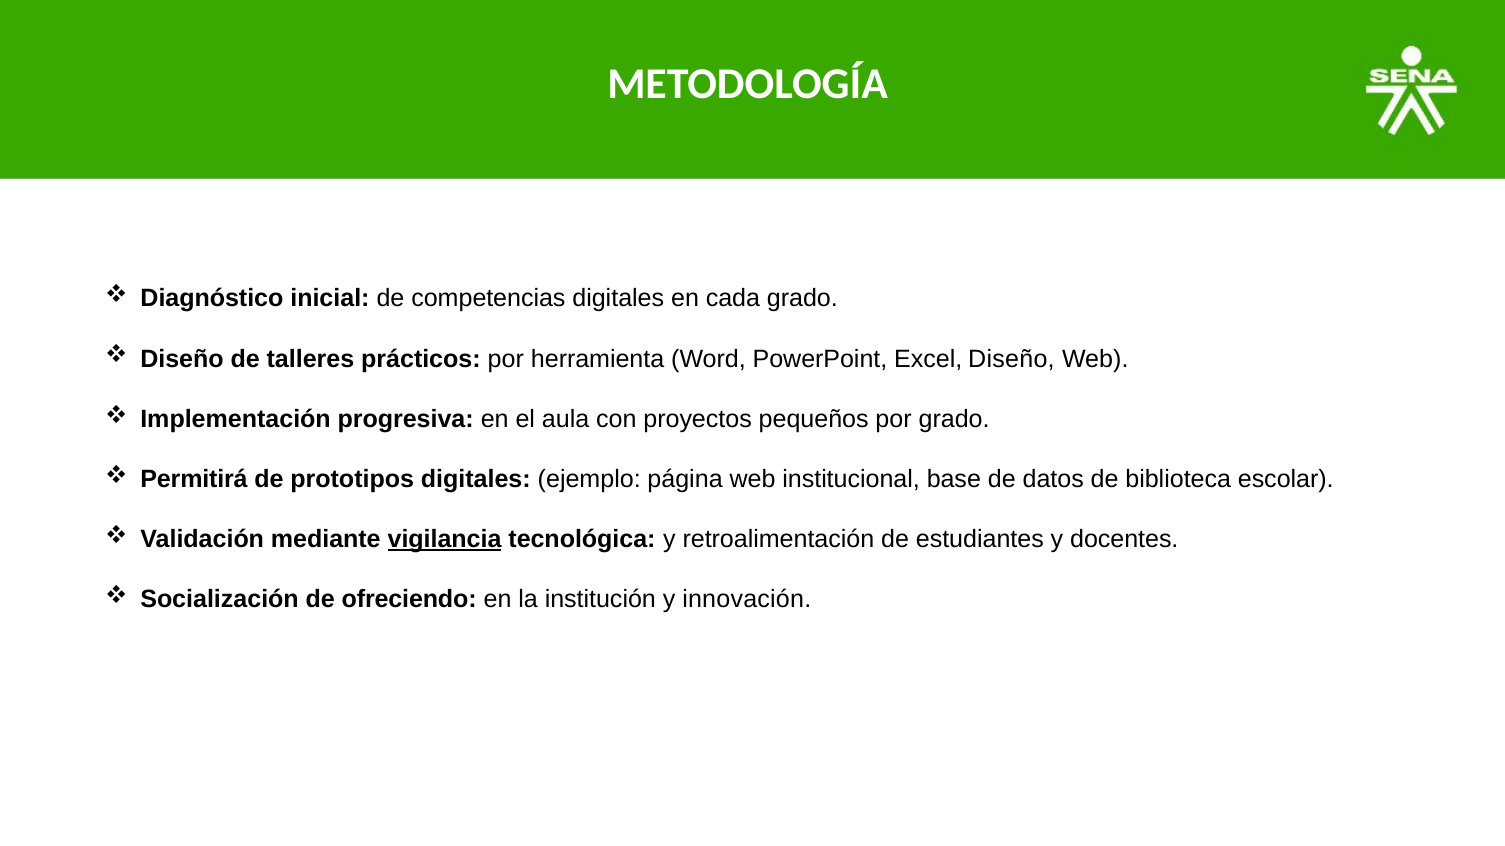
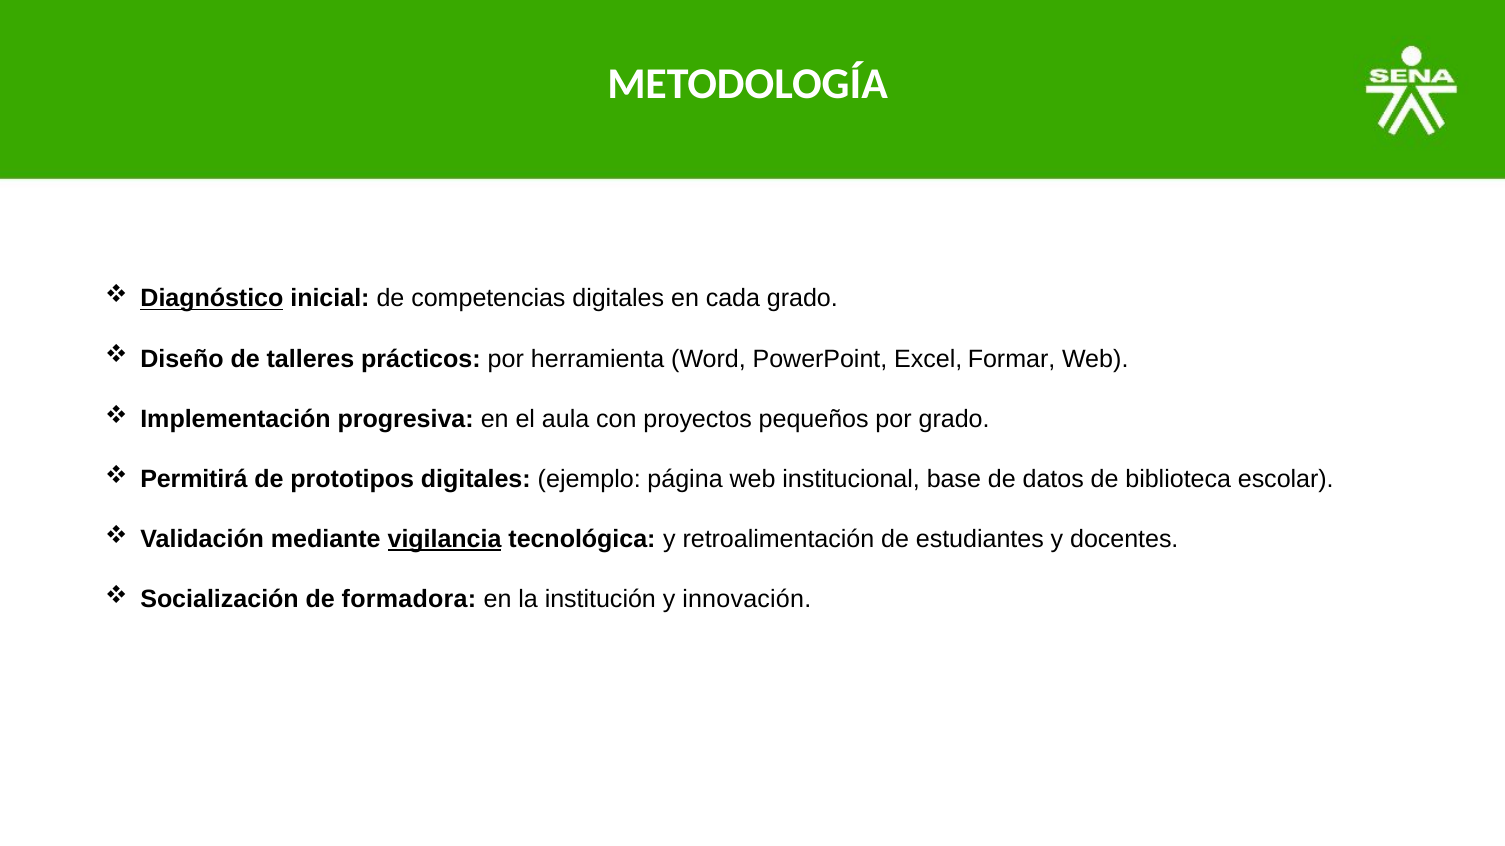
Diagnóstico underline: none -> present (212, 299)
Excel Diseño: Diseño -> Formar (1012, 359)
ofreciendo: ofreciendo -> formadora (409, 600)
